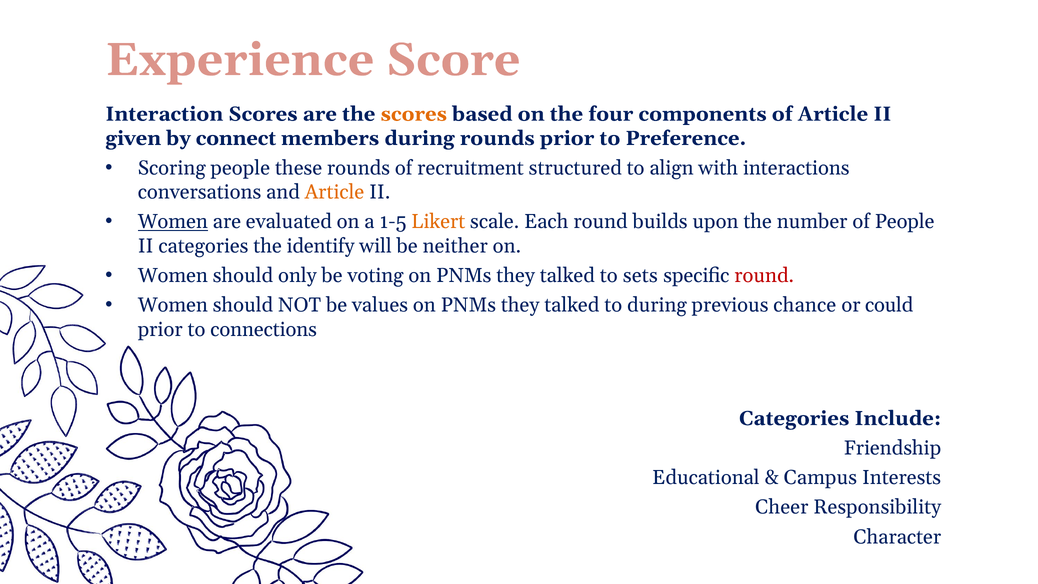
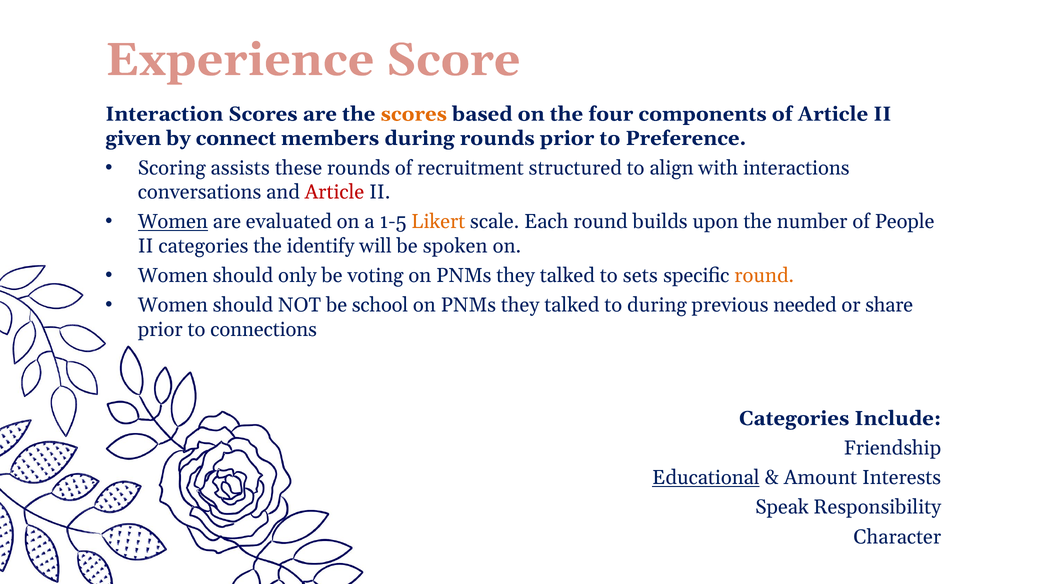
Scoring people: people -> assists (240, 168)
Article colour: orange -> red (334, 192)
neither: neither -> spoken (455, 246)
round colour: red -> orange (764, 276)
values: values -> school (380, 305)
chance: chance -> needed (805, 305)
could: could -> share (889, 305)
Educational underline: none -> present (706, 478)
Campus: Campus -> Amount (820, 478)
Cheer: Cheer -> Speak (782, 507)
